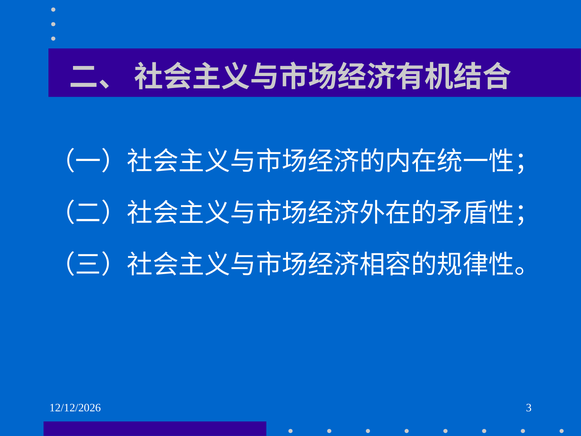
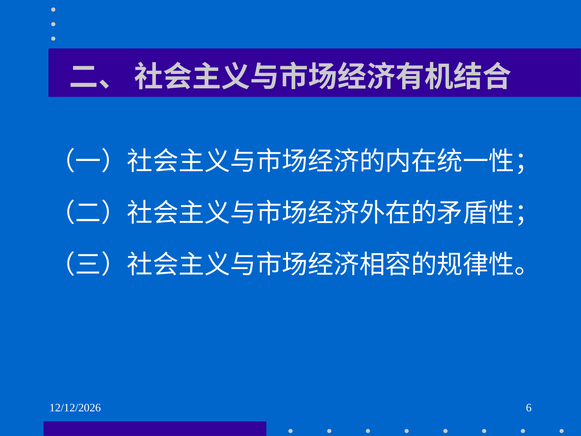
3: 3 -> 6 (529, 408)
